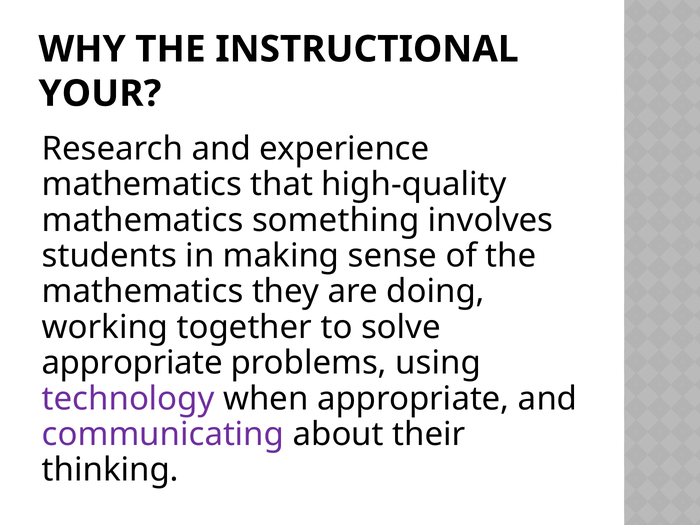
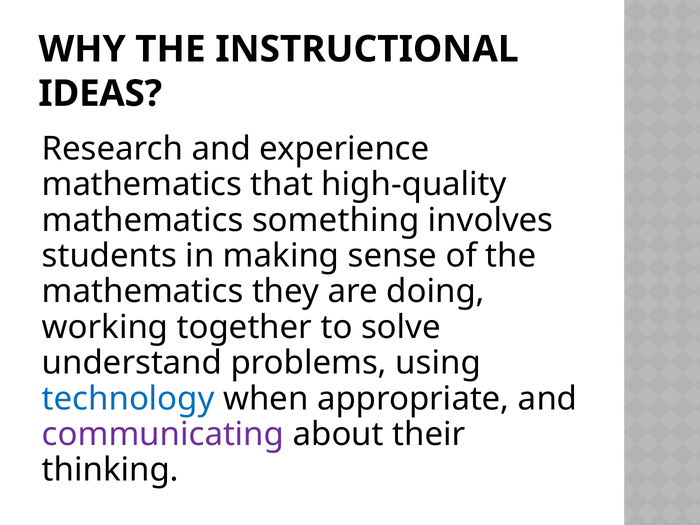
YOUR: YOUR -> IDEAS (100, 94)
appropriate: appropriate -> understand (132, 363)
technology colour: purple -> blue (128, 399)
